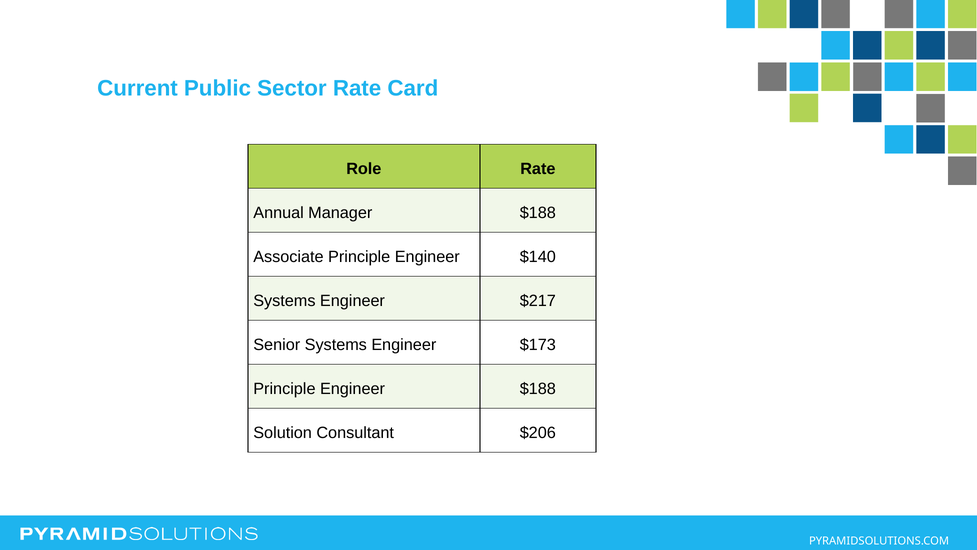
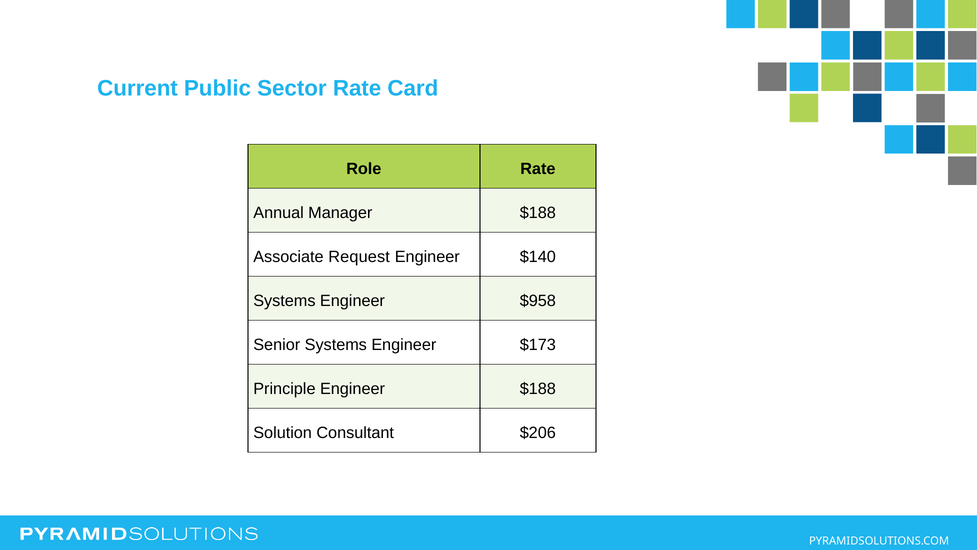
Associate Principle: Principle -> Request (359, 257)
$217: $217 -> $958 (538, 301)
